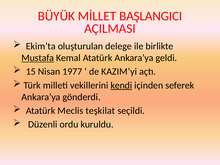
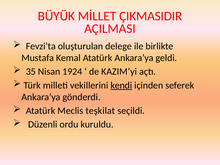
BAŞLANGICI: BAŞLANGICI -> ÇIKMASIDIR (151, 16)
Ekim’ta: Ekim’ta -> Fevzi’ta (41, 46)
Mustafa underline: present -> none (38, 58)
15: 15 -> 35 (31, 72)
1977: 1977 -> 1924 (72, 72)
